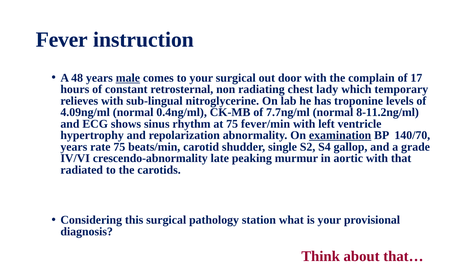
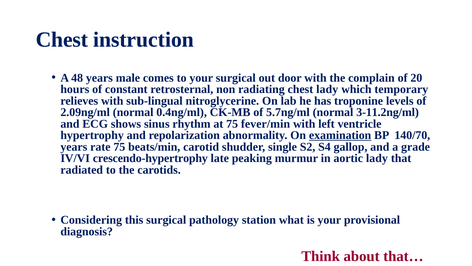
Fever: Fever -> Chest (62, 40)
male underline: present -> none (128, 78)
17: 17 -> 20 (416, 78)
4.09ng/ml: 4.09ng/ml -> 2.09ng/ml (85, 112)
7.7ng/ml: 7.7ng/ml -> 5.7ng/ml (288, 112)
8-11.2ng/ml: 8-11.2ng/ml -> 3-11.2ng/ml (388, 112)
crescendo-abnormality: crescendo-abnormality -> crescendo-hypertrophy (150, 158)
aortic with: with -> lady (377, 158)
